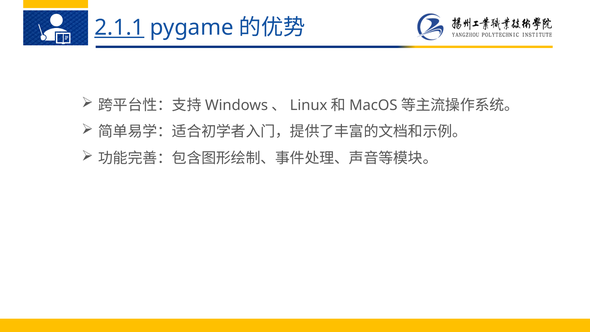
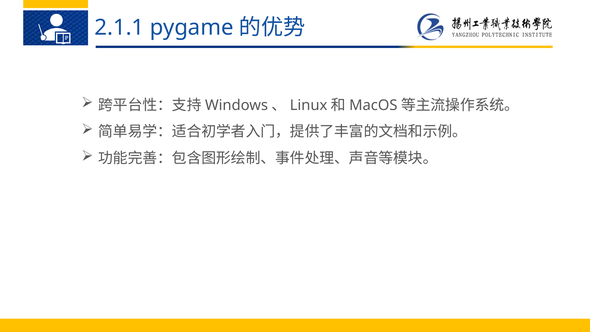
2.1.1 underline: present -> none (119, 28)
